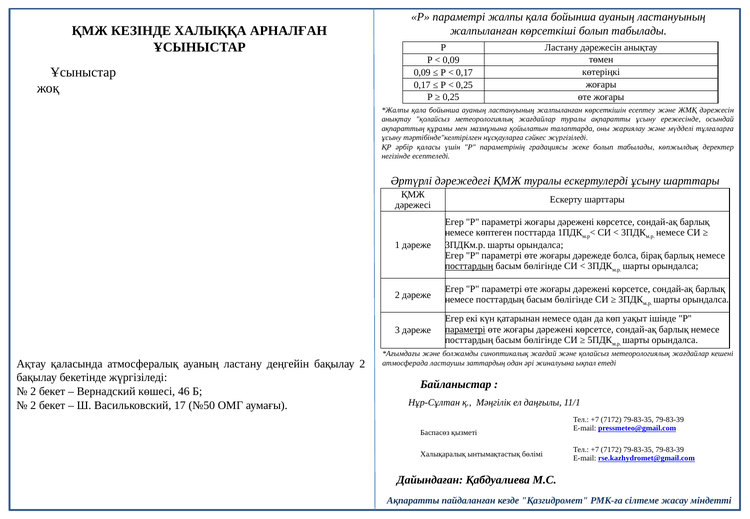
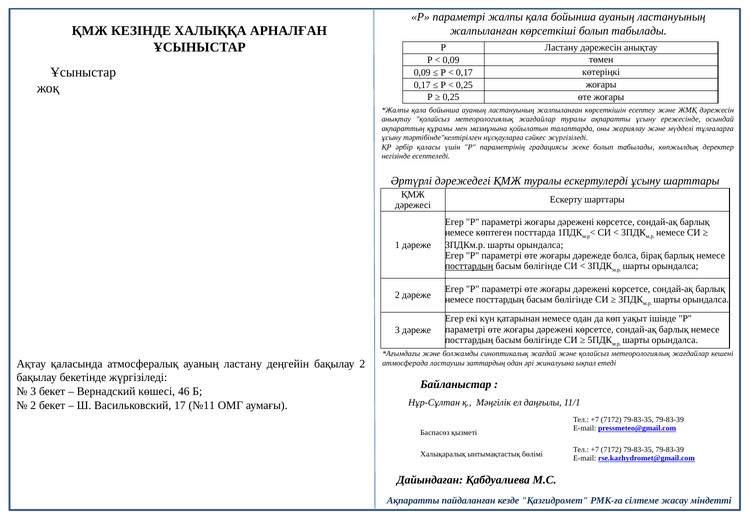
параметрі underline: present -> none (465, 330)
2: 2 -> 3 (33, 392)
№50: №50 -> №11 (202, 405)
